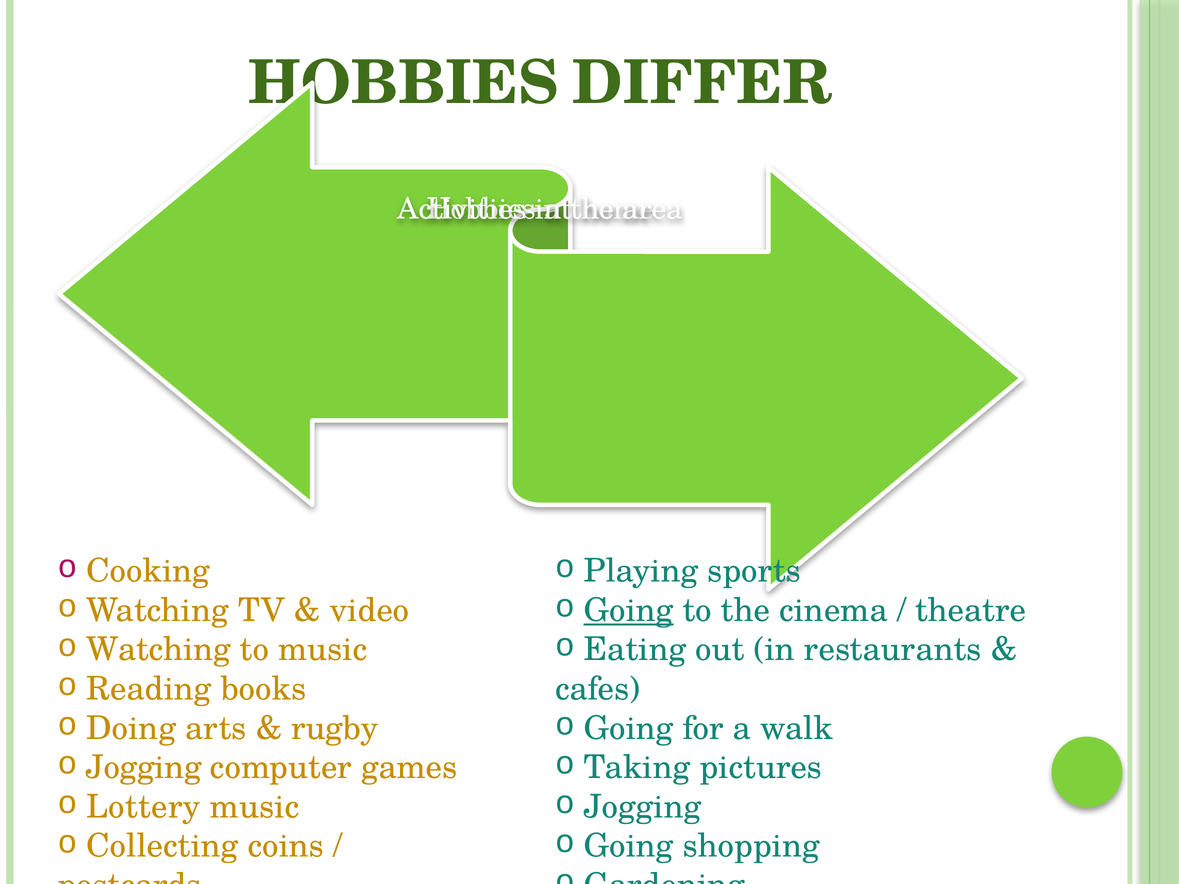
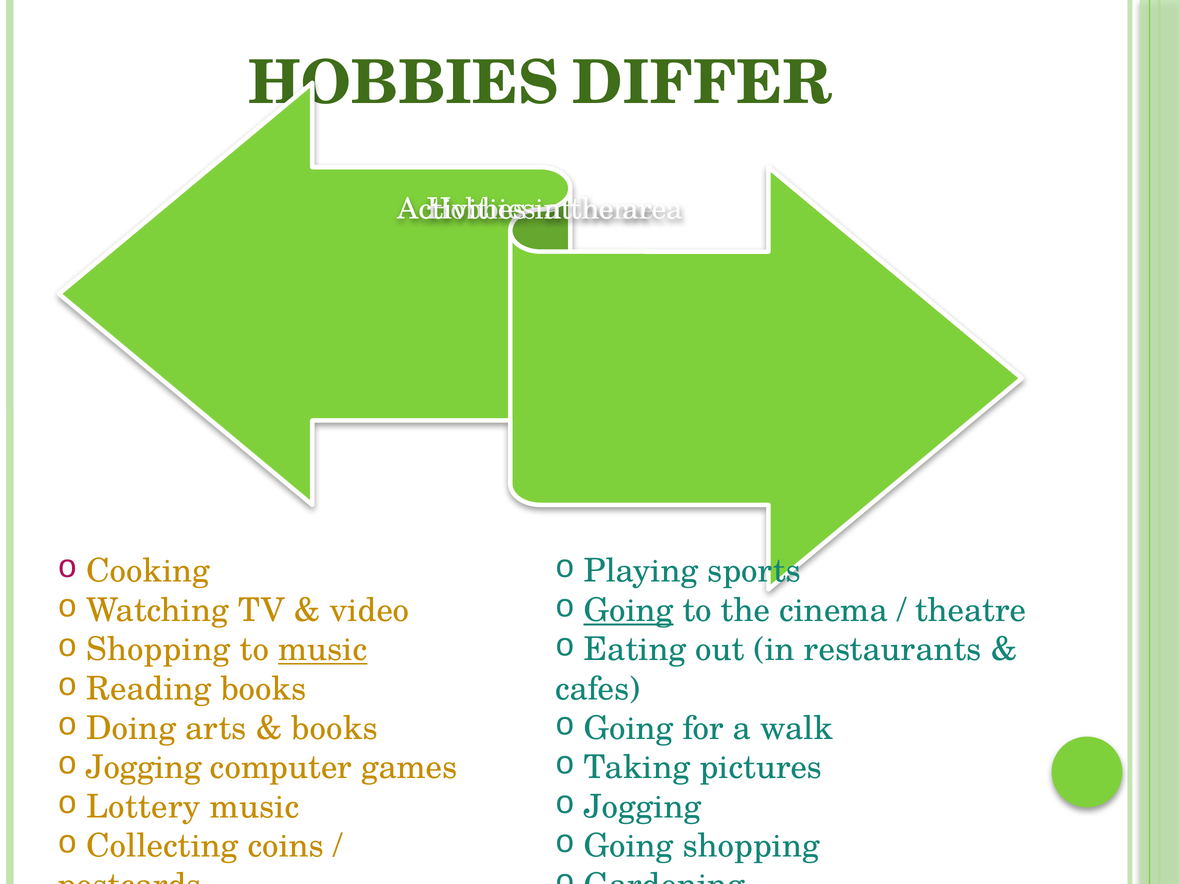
Watching: Watching -> Shopping (158, 650)
music underline: none -> present (323, 650)
rugby: rugby -> books (335, 728)
